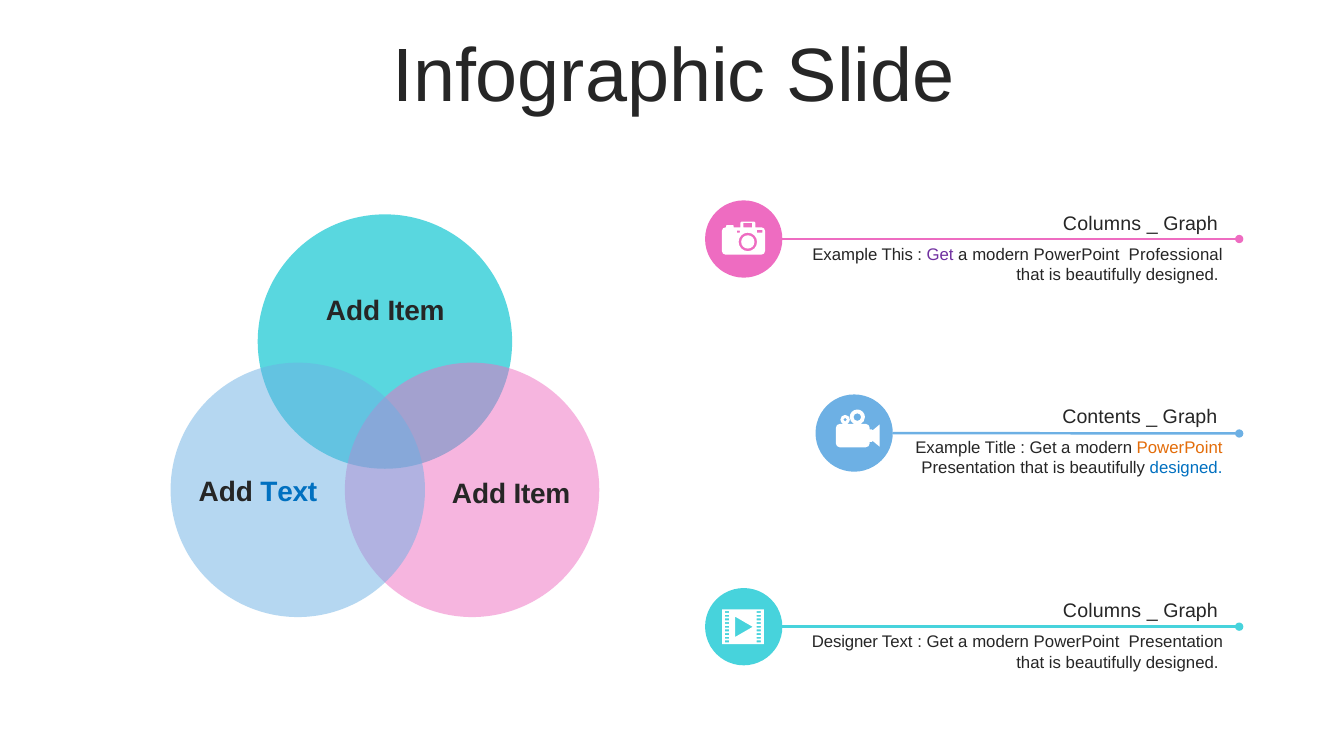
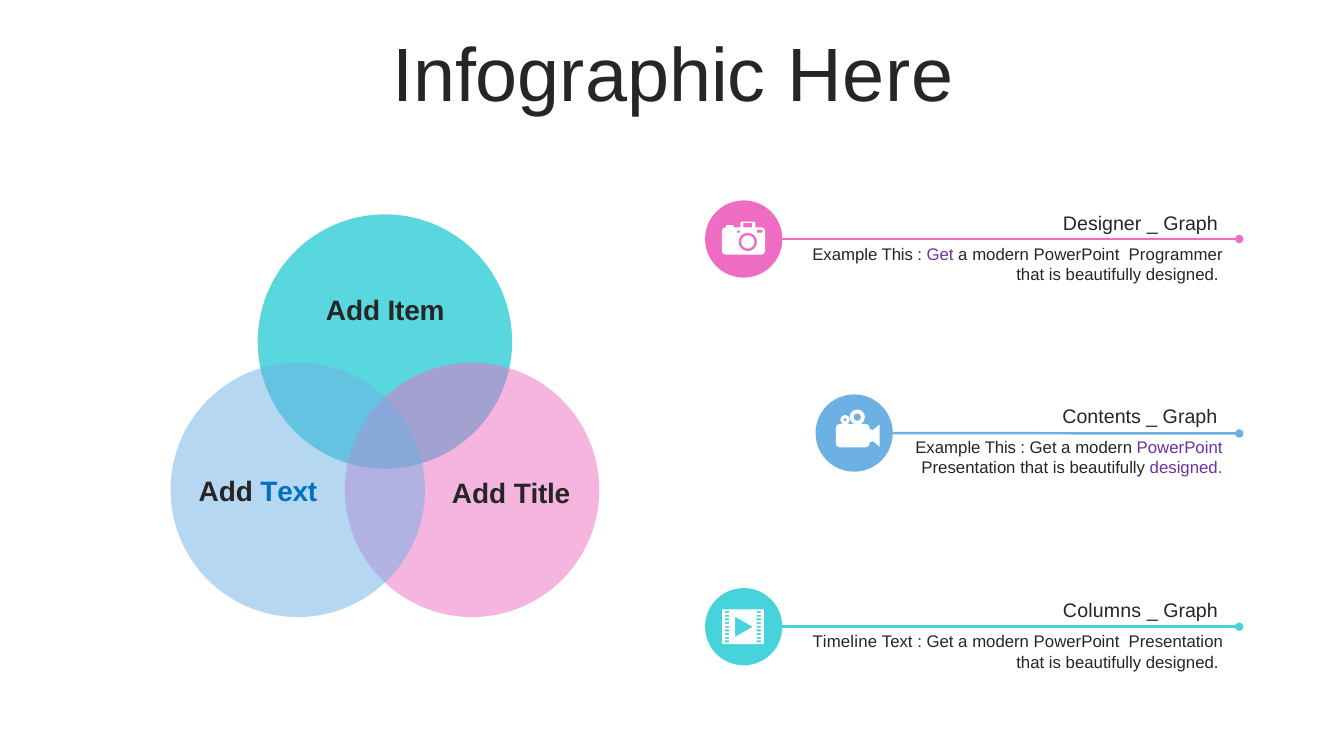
Slide: Slide -> Here (870, 77)
Columns: Columns -> Designer (1102, 224)
Professional: Professional -> Programmer (1176, 255)
Title: Title -> This (1000, 448)
PowerPoint colour: orange -> purple (1180, 448)
designed colour: blue -> purple (1186, 468)
Item: Item -> Title (542, 494)
Designer: Designer -> Timeline (845, 642)
